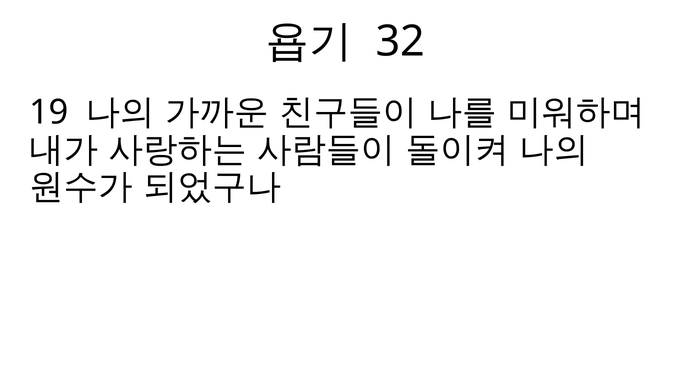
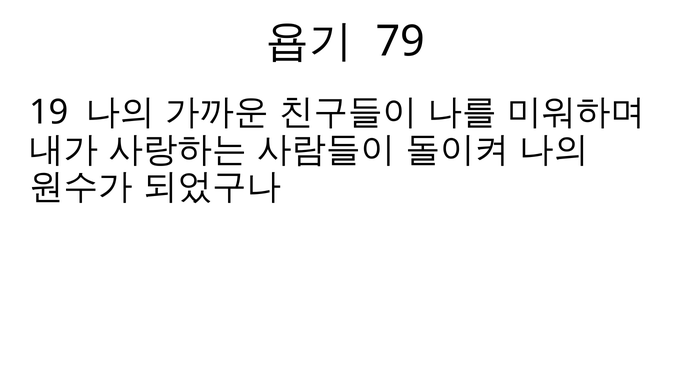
32: 32 -> 79 (400, 42)
